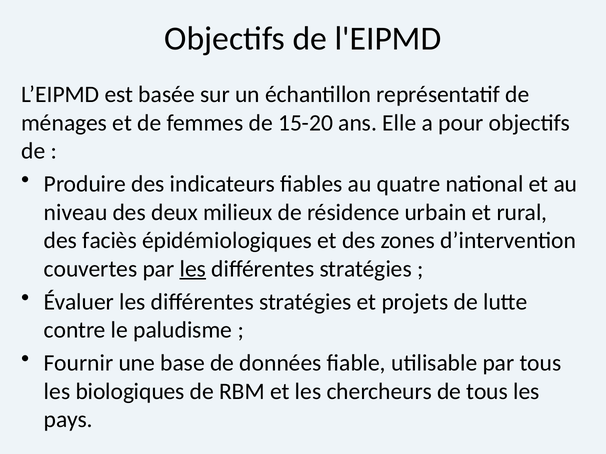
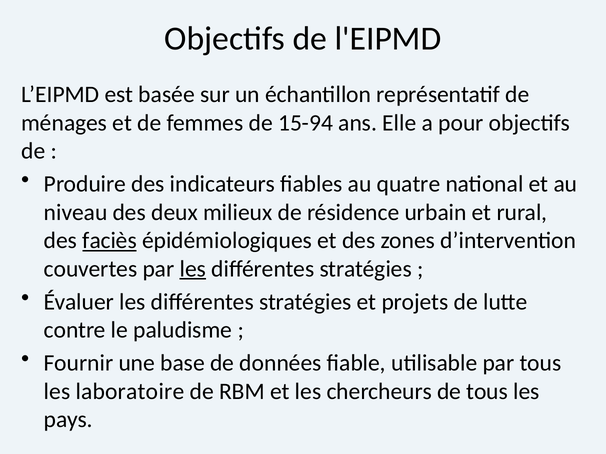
15-20: 15-20 -> 15-94 (306, 123)
faciès underline: none -> present (110, 241)
biologiques: biologiques -> laboratoire (130, 392)
